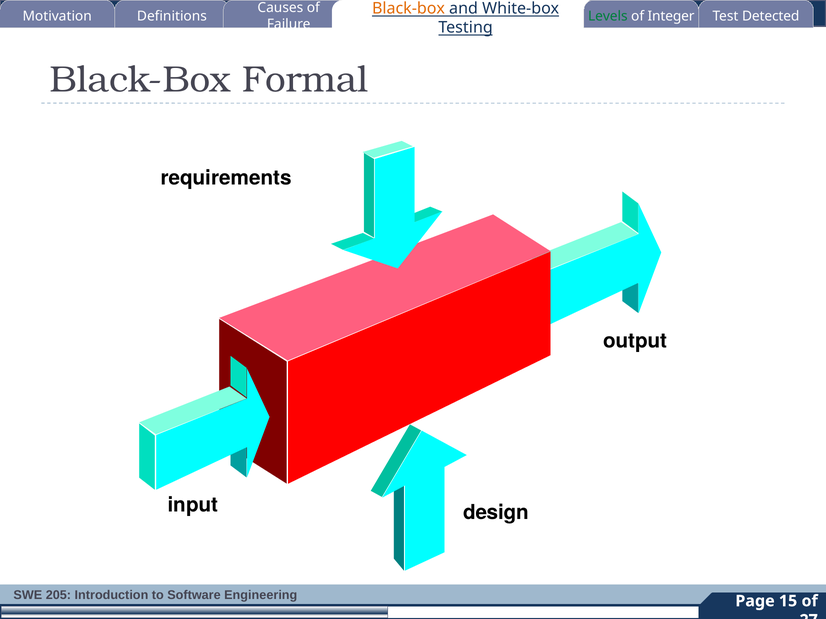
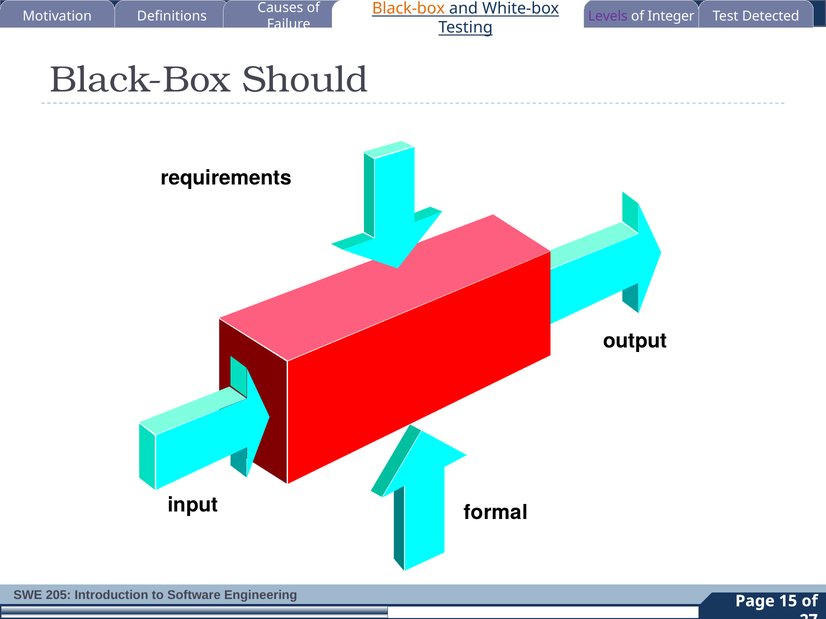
Levels colour: green -> purple (608, 16)
Formal: Formal -> Should (305, 80)
design: design -> formal (496, 513)
